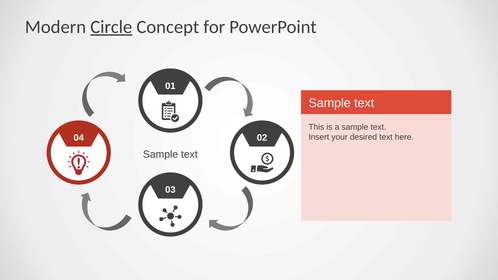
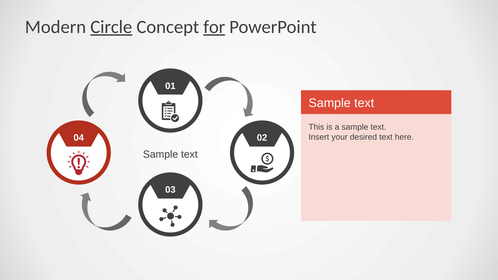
for underline: none -> present (214, 27)
